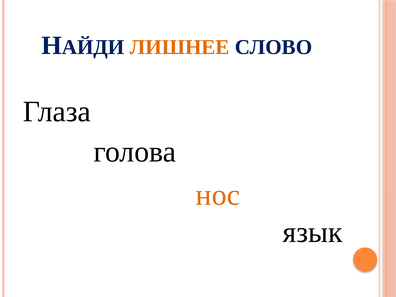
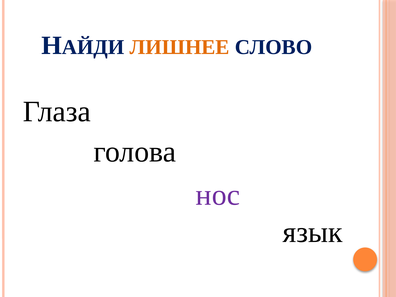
нос colour: orange -> purple (218, 195)
